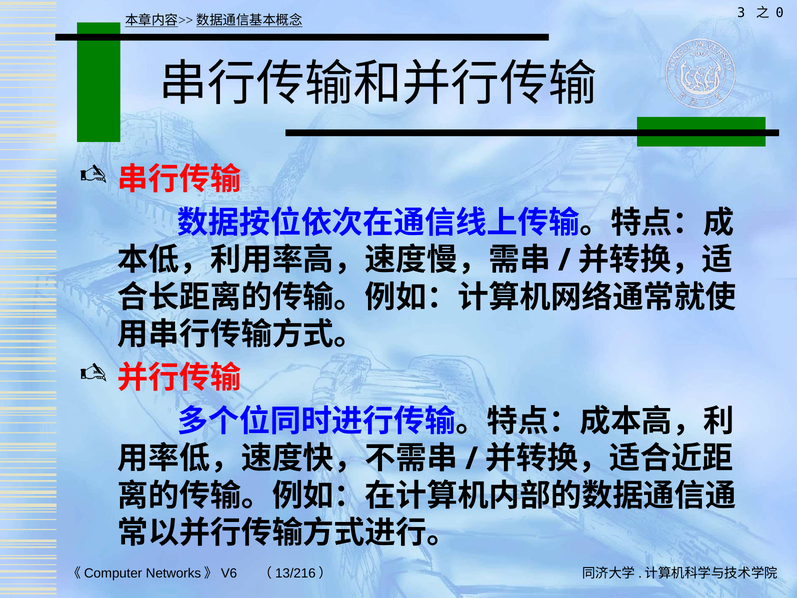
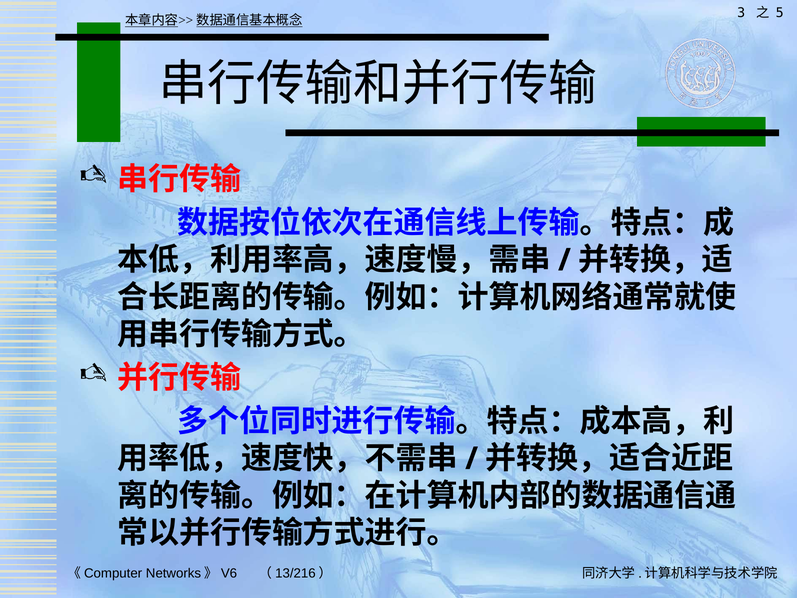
0: 0 -> 5 (780, 13)
